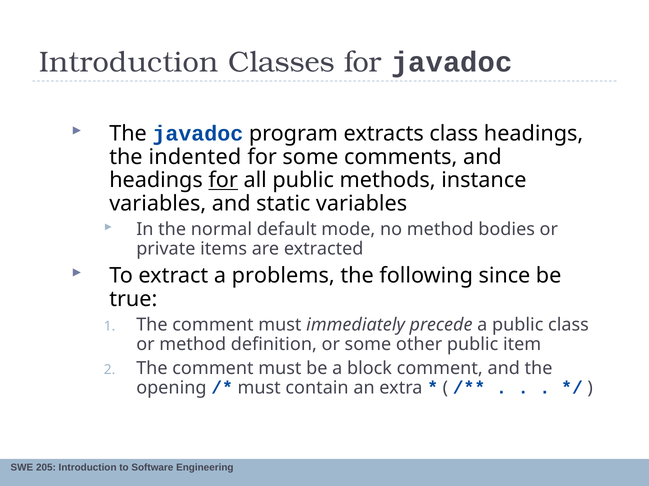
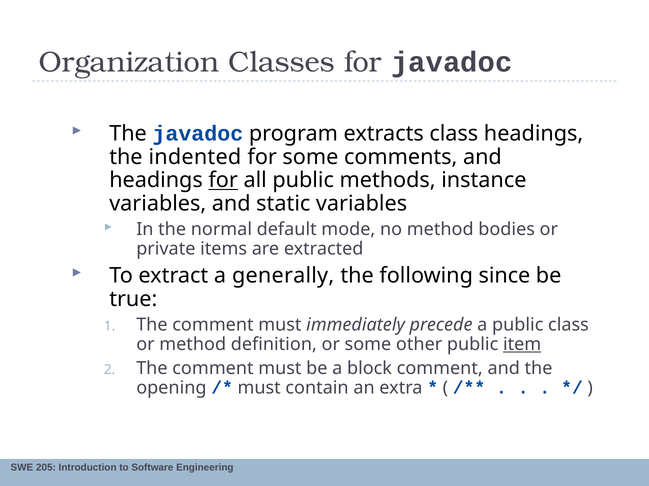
Introduction: Introduction -> Organization (129, 63)
problems: problems -> generally (283, 276)
item underline: none -> present (522, 345)
